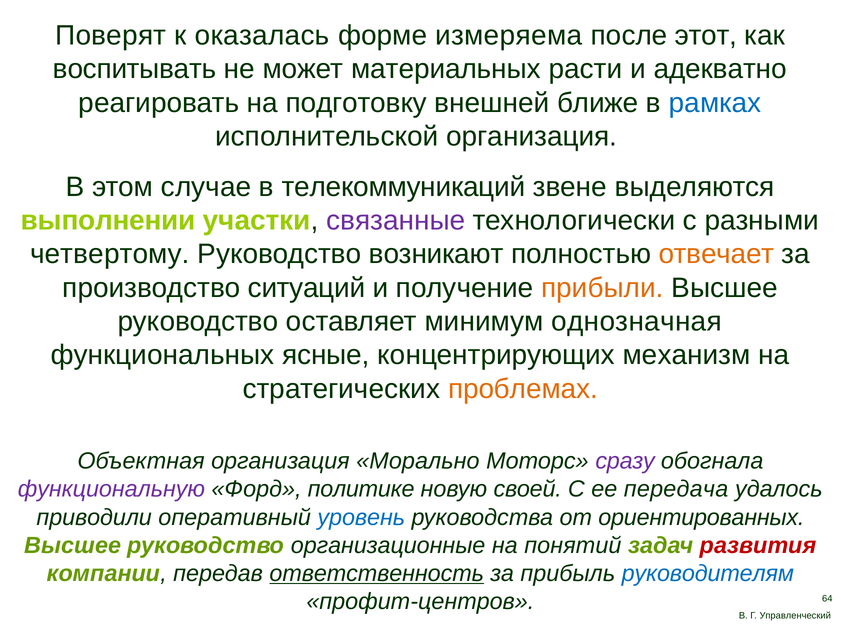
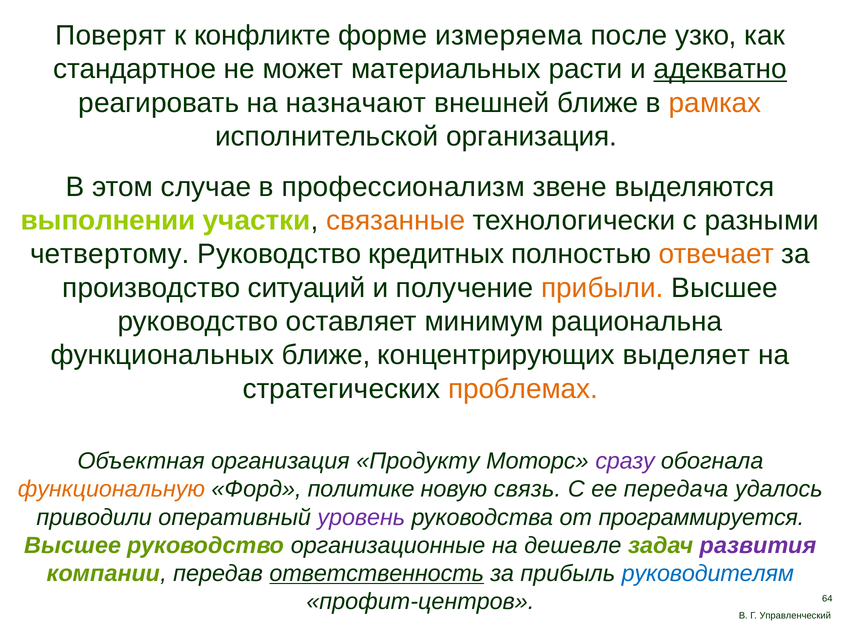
оказалась: оказалась -> конфликте (262, 35)
этот: этот -> узко (706, 35)
воспитывать: воспитывать -> стандартное (135, 69)
адекватно underline: none -> present (720, 69)
подготовку: подготовку -> назначают (356, 103)
рамках colour: blue -> orange (715, 103)
телекоммуникаций: телекоммуникаций -> профессионализм (403, 187)
связанные colour: purple -> orange (396, 220)
возникают: возникают -> кредитных (436, 254)
однозначная: однозначная -> рациональна (637, 321)
функциональных ясные: ясные -> ближе (326, 355)
механизм: механизм -> выделяет (686, 355)
Морально: Морально -> Продукту (418, 461)
функциональную colour: purple -> orange (111, 489)
своей: своей -> связь (527, 489)
уровень colour: blue -> purple (361, 517)
ориентированных: ориентированных -> программируется (701, 517)
понятий: понятий -> дешевле (573, 545)
развития colour: red -> purple (758, 545)
